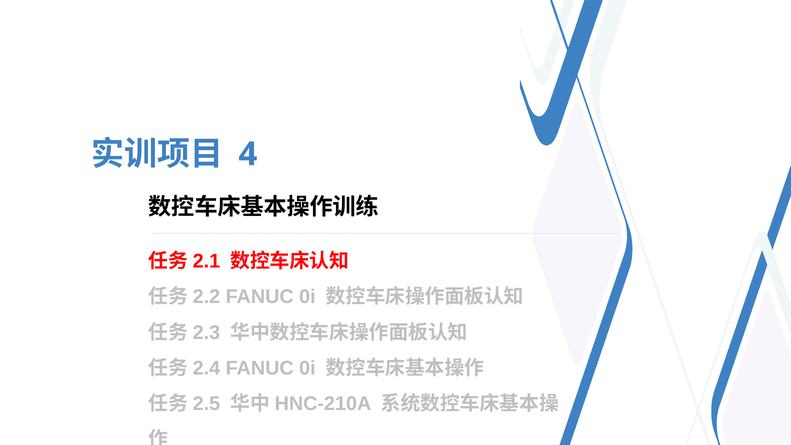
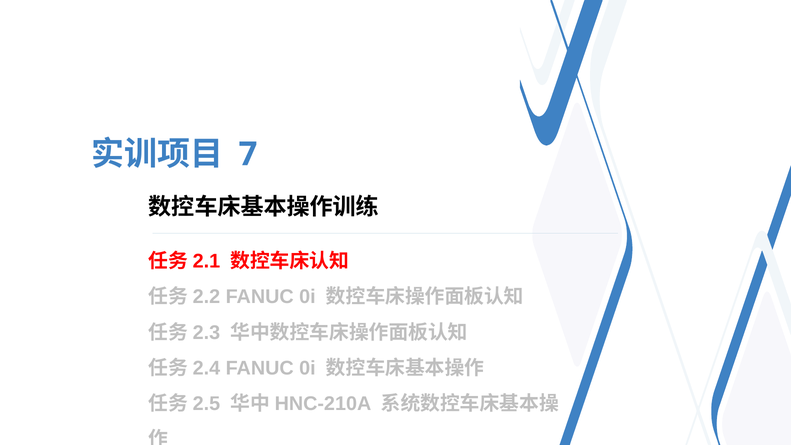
4: 4 -> 7 (248, 154)
